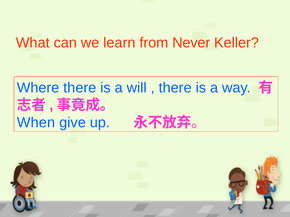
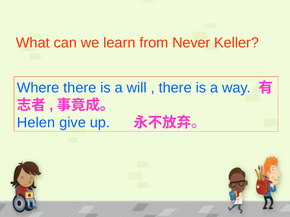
When: When -> Helen (36, 122)
